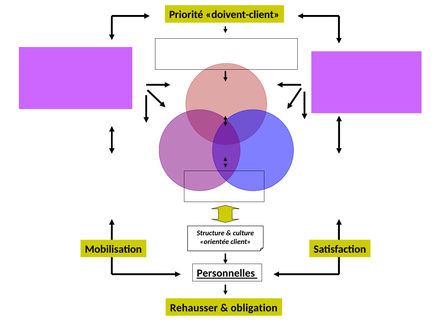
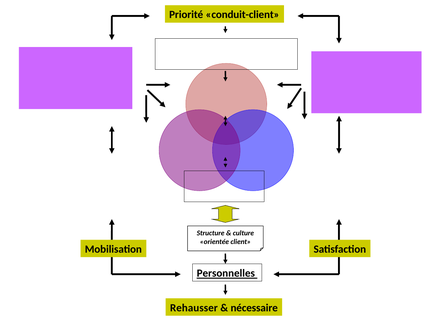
doivent-client: doivent-client -> conduit-client (243, 15)
obligation: obligation -> nécessaire (254, 308)
